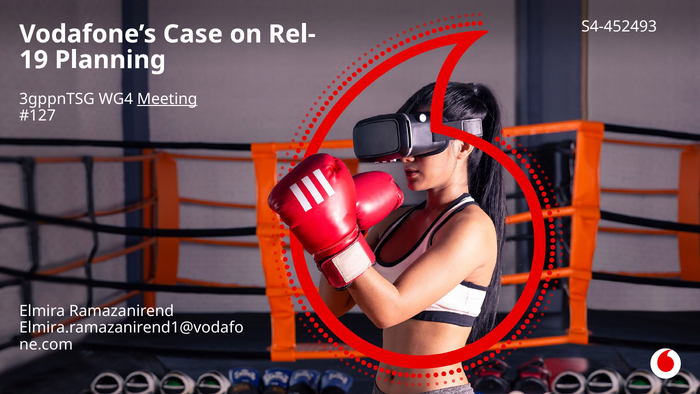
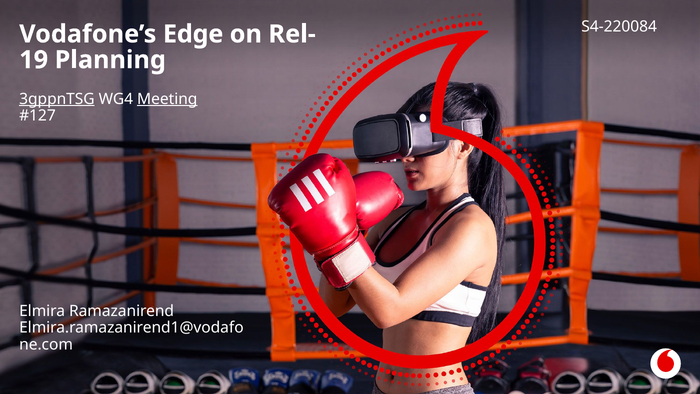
S4-452493: S4-452493 -> S4-220084 (619, 26)
Case: Case -> Edge (193, 34)
3gppnTSG underline: none -> present (57, 99)
